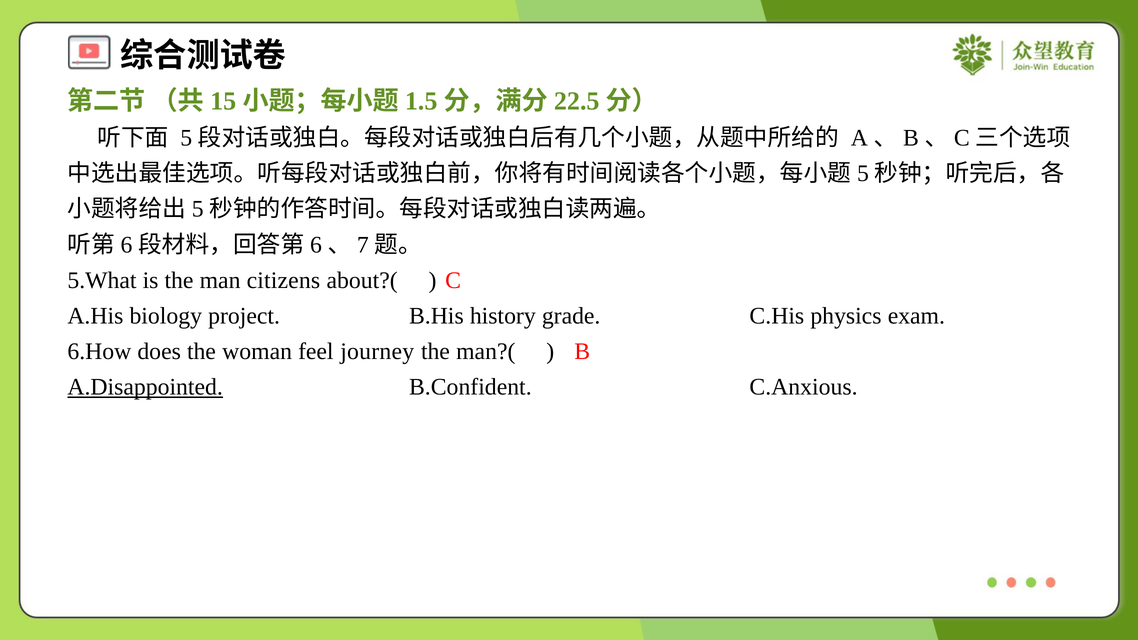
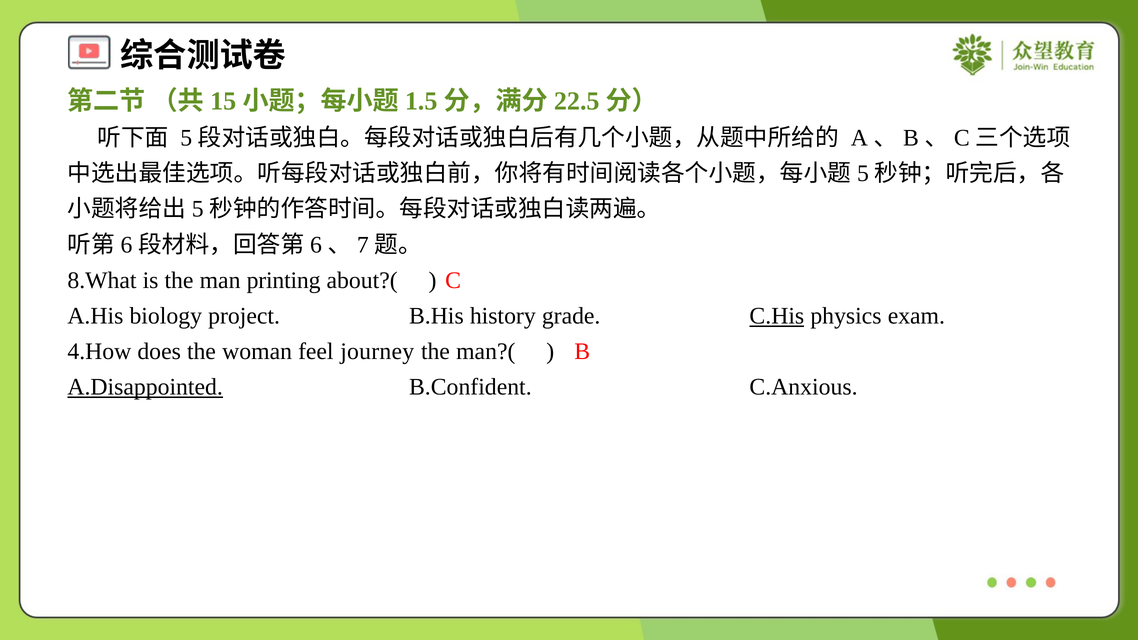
5.What: 5.What -> 8.What (102, 280)
citizens: citizens -> printing (284, 280)
C.His underline: none -> present (777, 316)
6.How: 6.How -> 4.How (99, 352)
